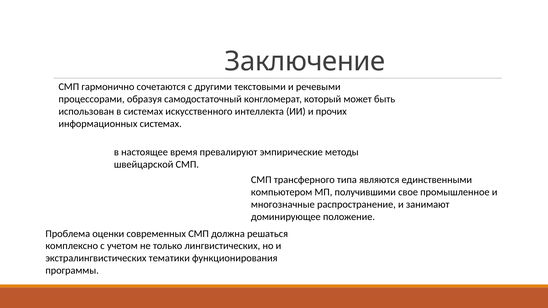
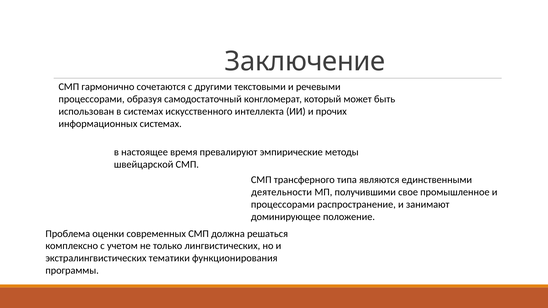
компьютером: компьютером -> деятельности (282, 192)
многозначные: многозначные -> процессорами (283, 205)
